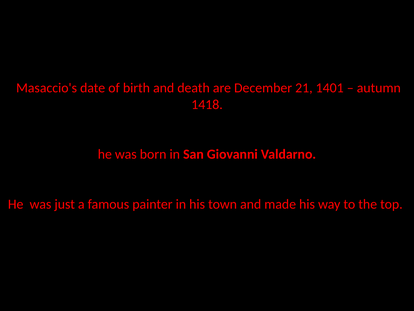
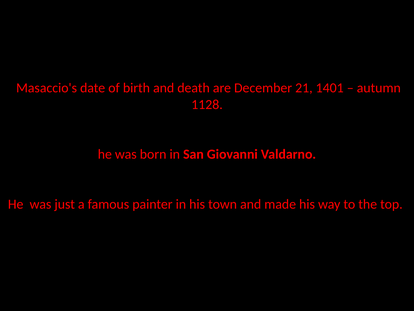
1418: 1418 -> 1128 (207, 104)
